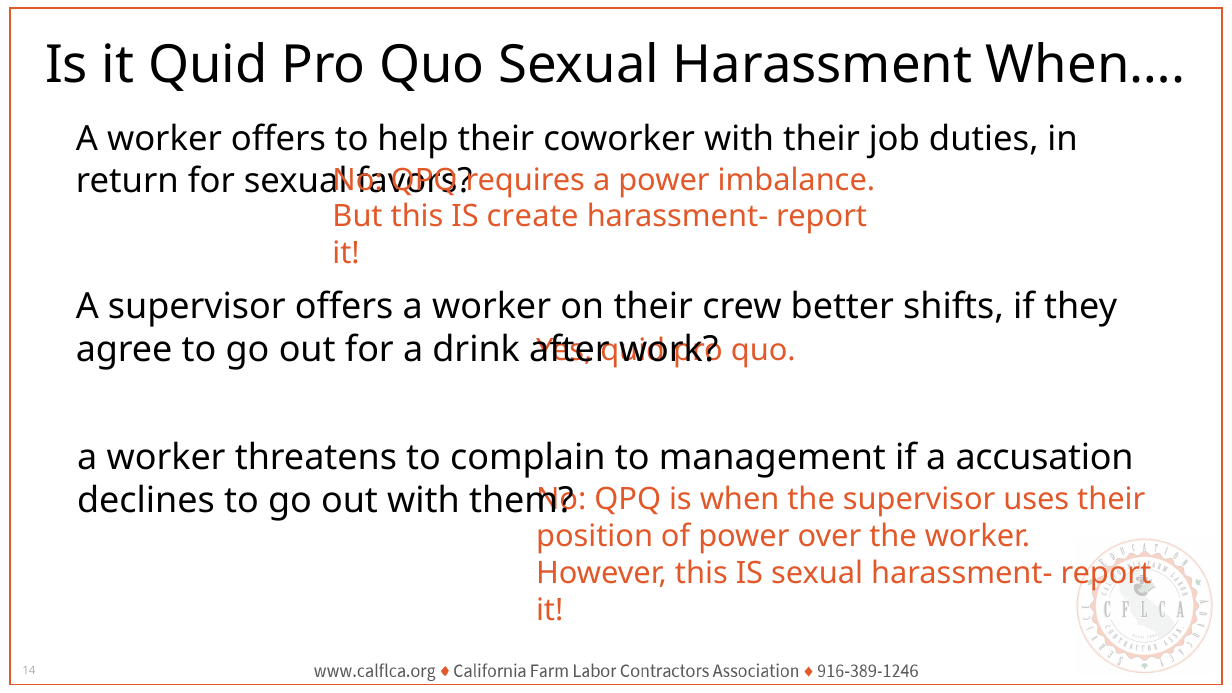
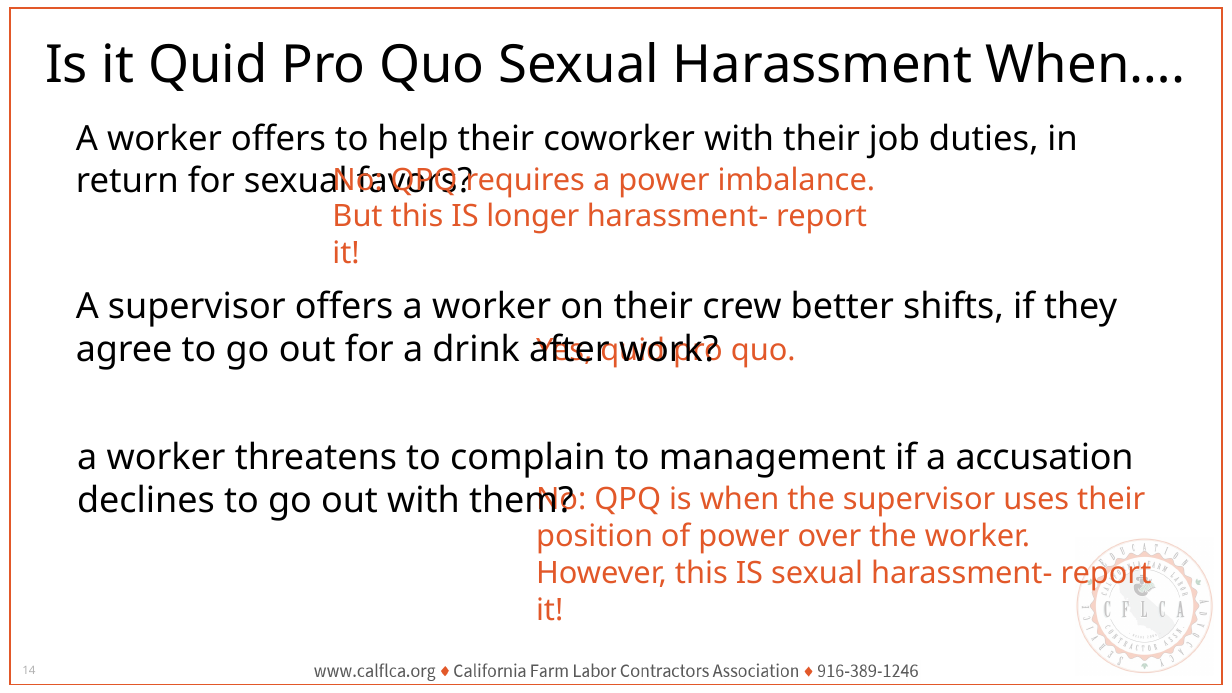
create: create -> longer (533, 217)
